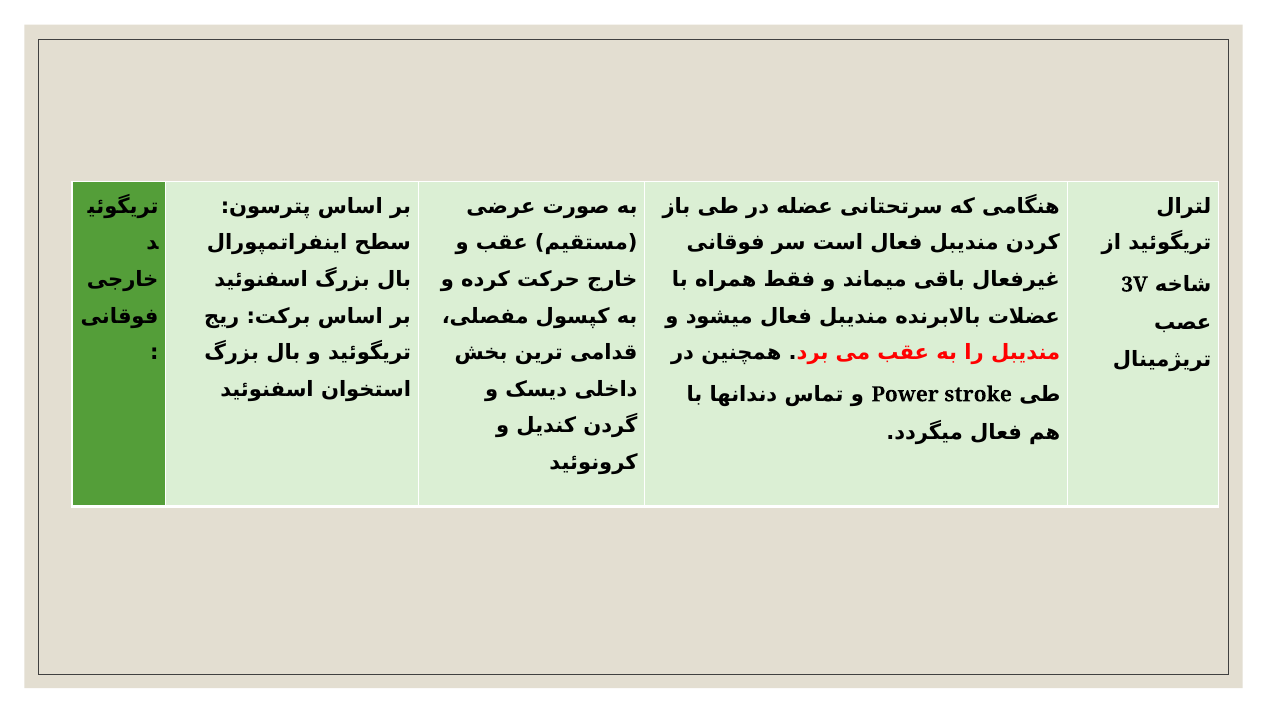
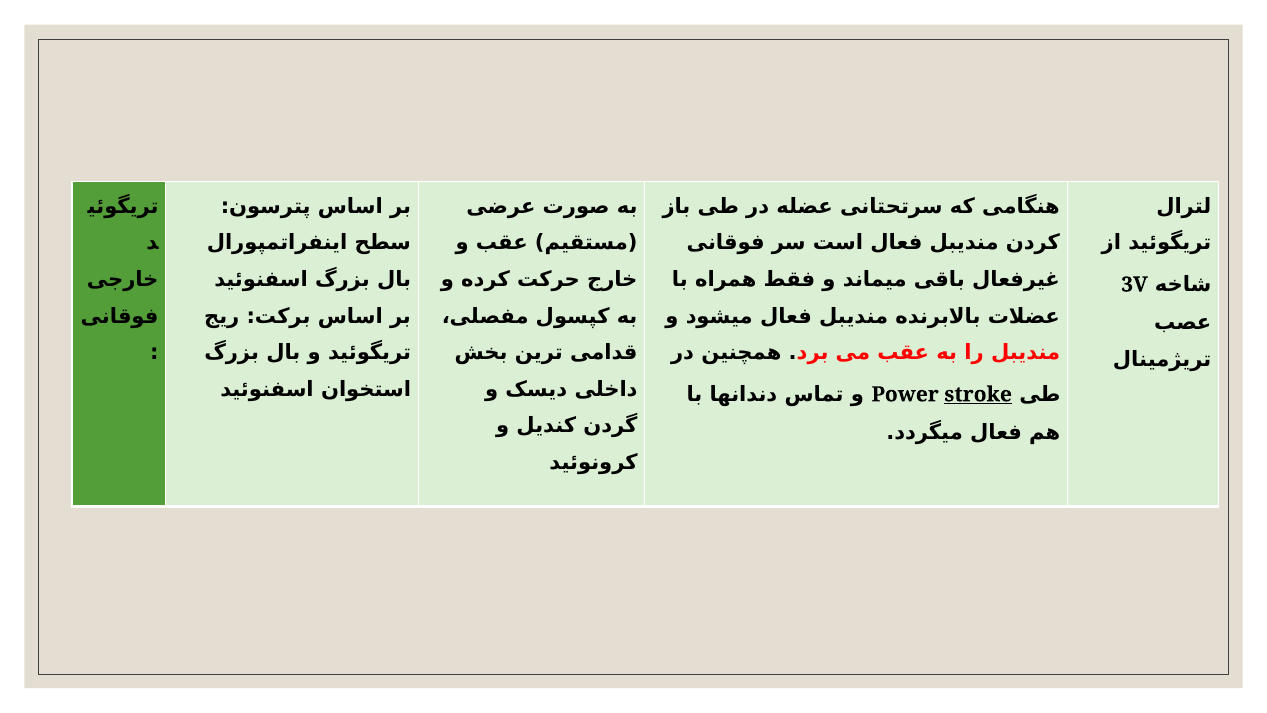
stroke underline: none -> present (978, 394)
